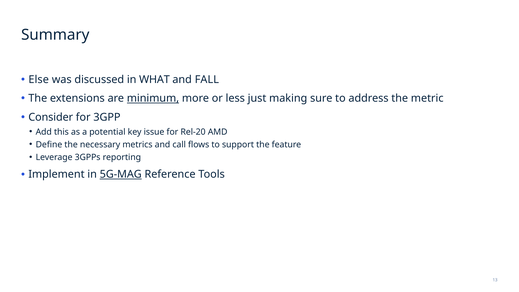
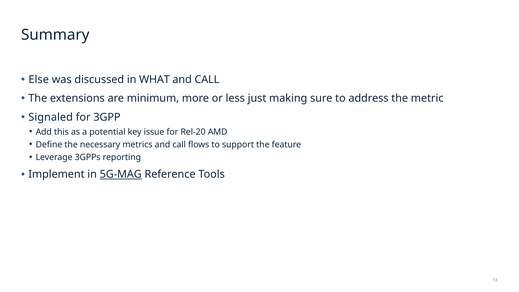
FALL: FALL -> CALL (207, 79)
minimum underline: present -> none (153, 98)
Consider: Consider -> Signaled (51, 117)
